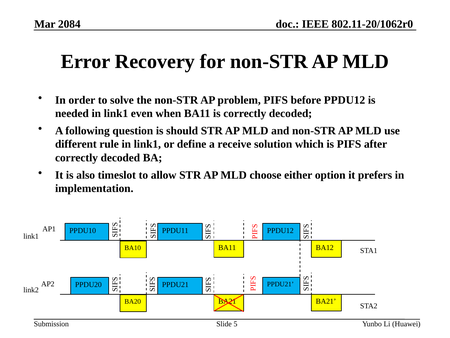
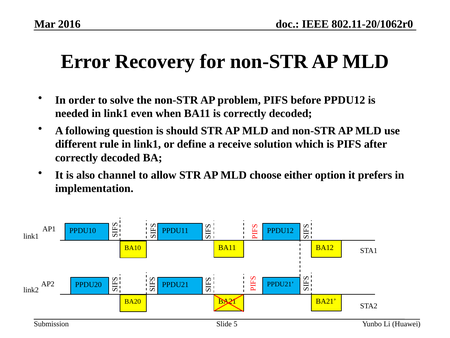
2084: 2084 -> 2016 (69, 24)
timeslot: timeslot -> channel (117, 175)
